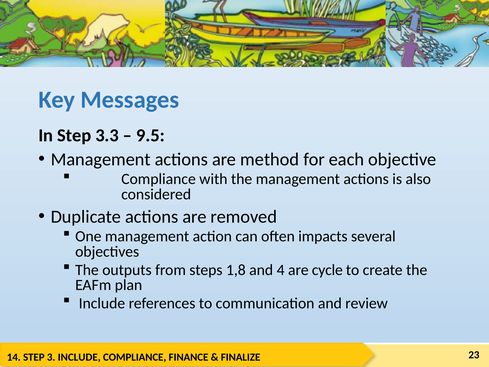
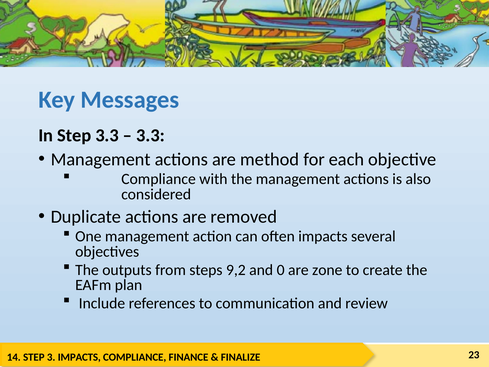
9.5: 9.5 -> 3.3 (151, 135)
1,8: 1,8 -> 9,2 (236, 270)
4: 4 -> 0 (281, 270)
cycle: cycle -> zone (327, 270)
3 INCLUDE: INCLUDE -> IMPACTS (79, 357)
